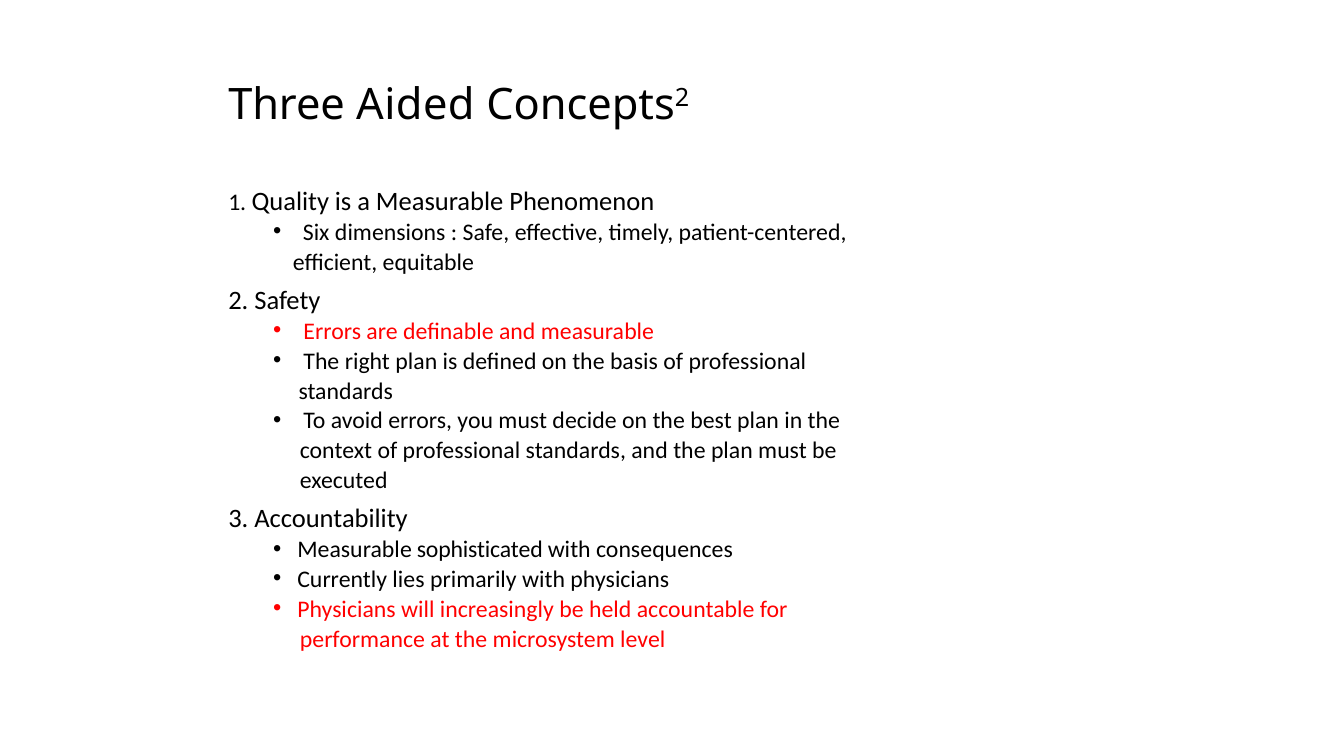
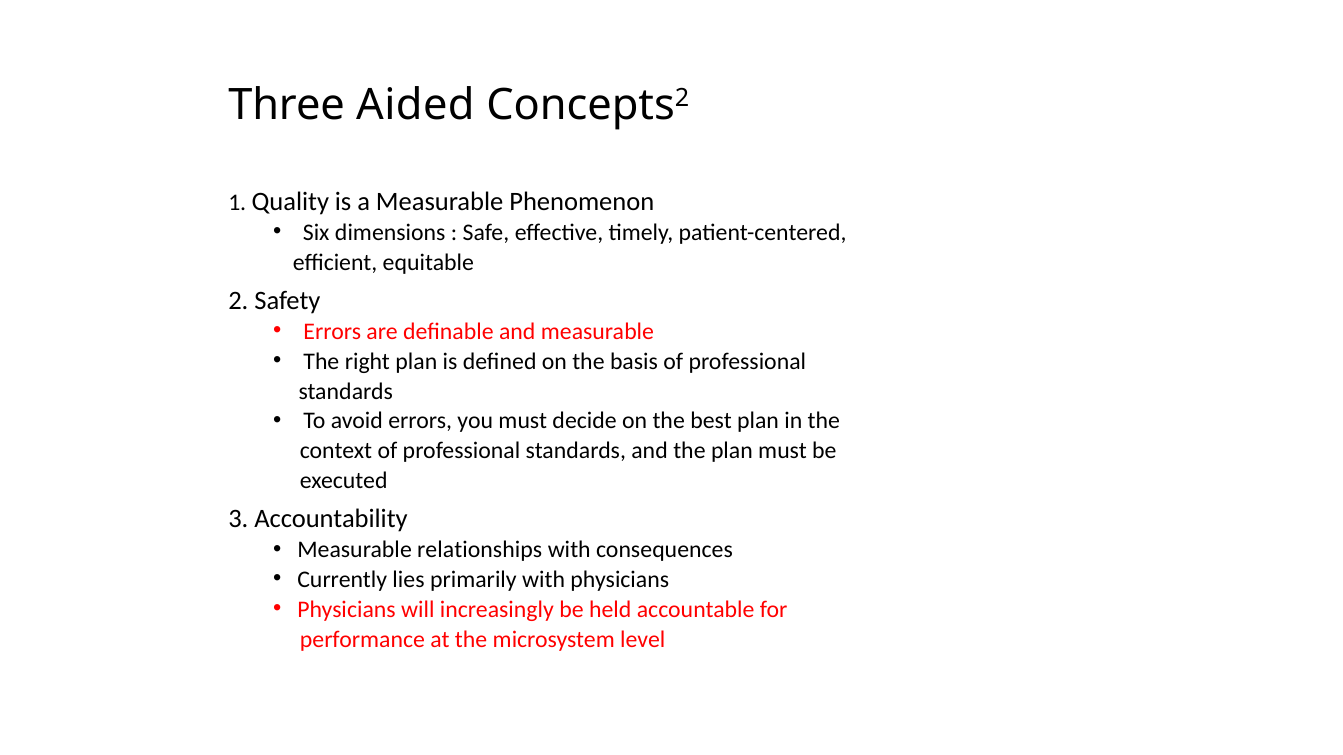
sophisticated: sophisticated -> relationships (480, 550)
